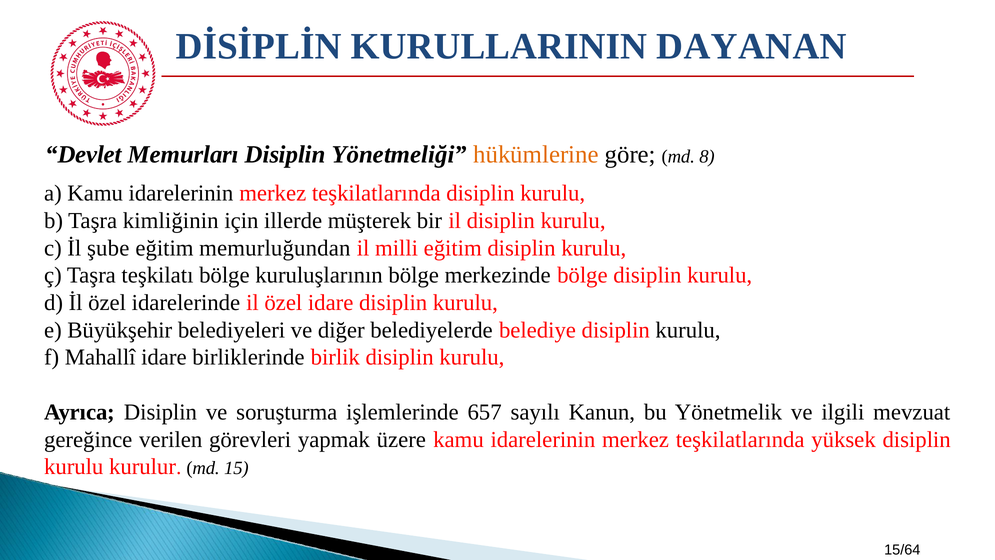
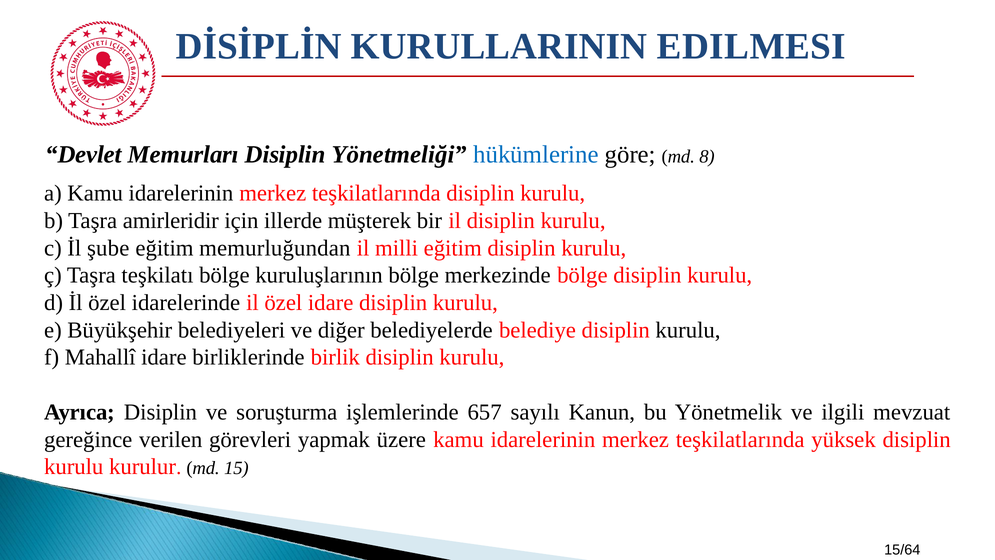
DAYANAN: DAYANAN -> EDILMESI (751, 47)
hükümlerine colour: orange -> blue (536, 154)
kimliğinin: kimliğinin -> amirleridir (171, 220)
